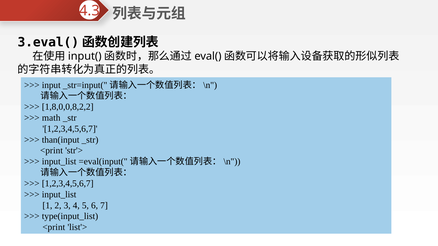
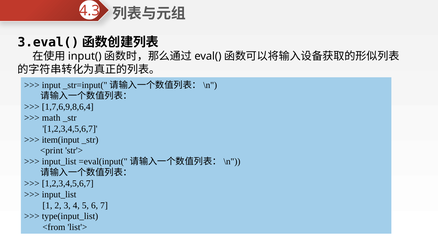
1,8,0,0,8,2,2: 1,8,0,0,8,2,2 -> 1,7,6,9,8,6,4 (68, 107)
than(input: than(input -> item(input (61, 140)
<print: <print -> <from (54, 228)
